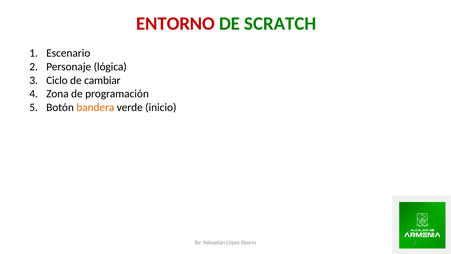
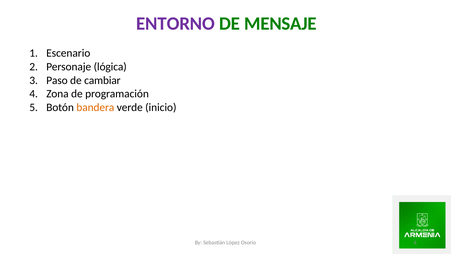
ENTORNO colour: red -> purple (176, 24)
SCRATCH: SCRATCH -> MENSAJE (280, 24)
Ciclo: Ciclo -> Paso (57, 80)
